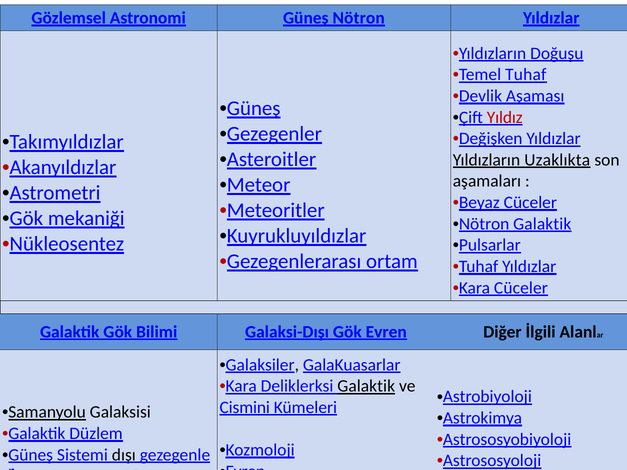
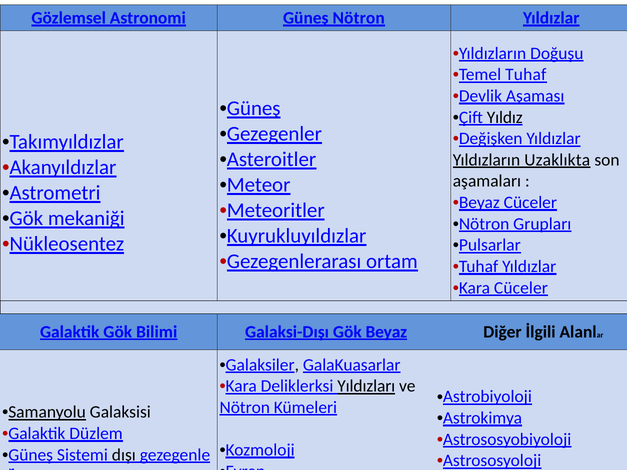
Yıldız colour: red -> black (505, 117)
Nötron Galaktik: Galaktik -> Grupları (542, 224)
Gök Evren: Evren -> Beyaz (386, 332)
Deliklerksi Galaktik: Galaktik -> Yıldızları (366, 386)
Cismini: Cismini -> Nötron (245, 408)
